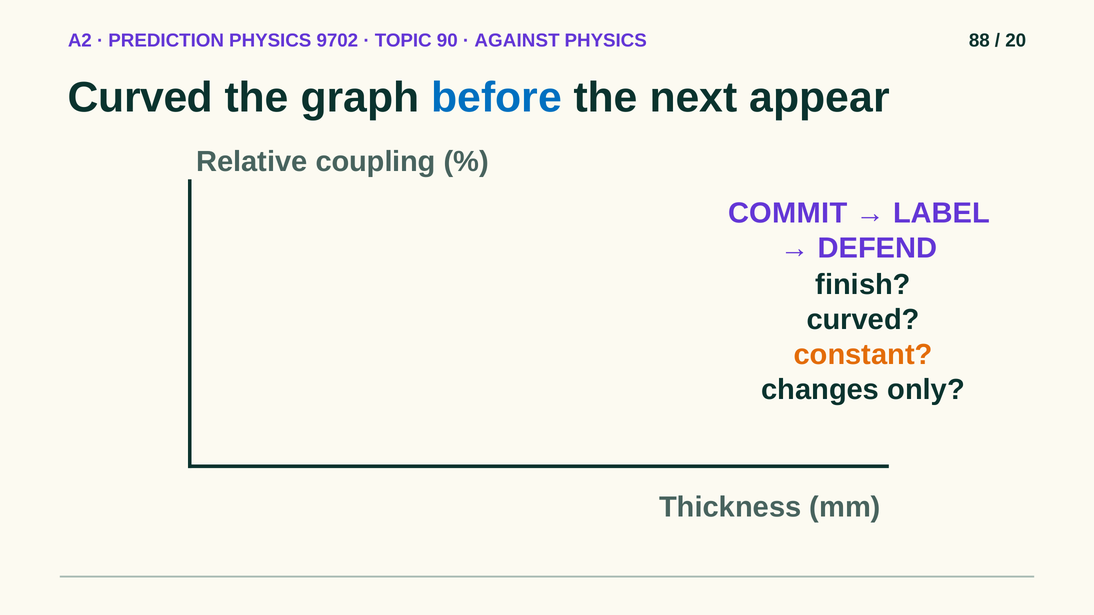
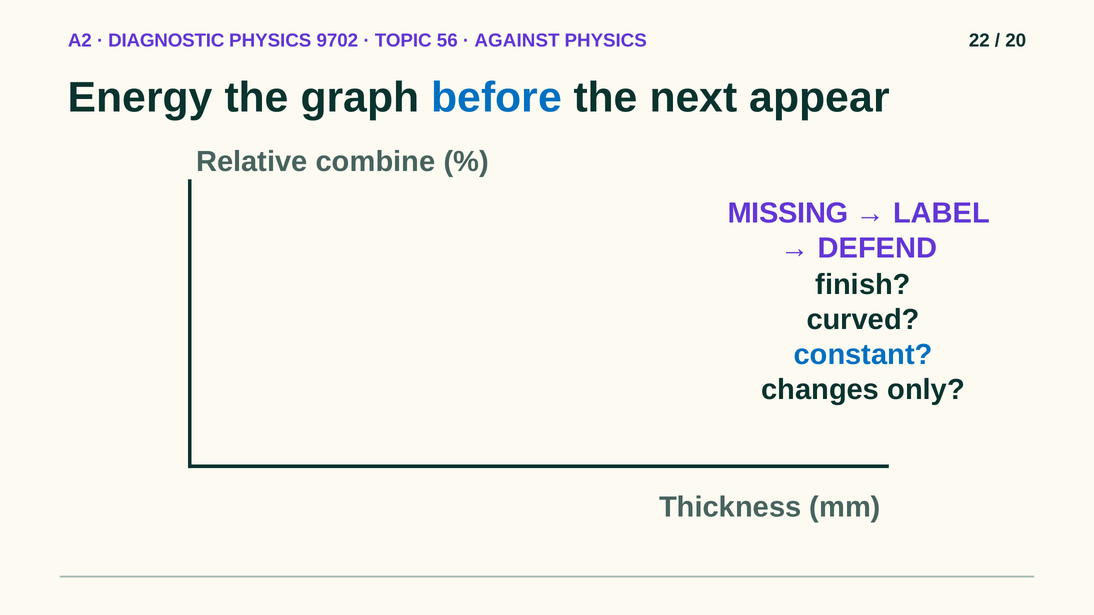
PREDICTION: PREDICTION -> DIAGNOSTIC (166, 41)
90: 90 -> 56 (447, 41)
88: 88 -> 22 (979, 41)
Curved: Curved -> Energy (140, 98)
coupling: coupling -> combine (376, 162)
COMMIT: COMMIT -> MISSING (788, 213)
constant colour: orange -> blue (863, 355)
